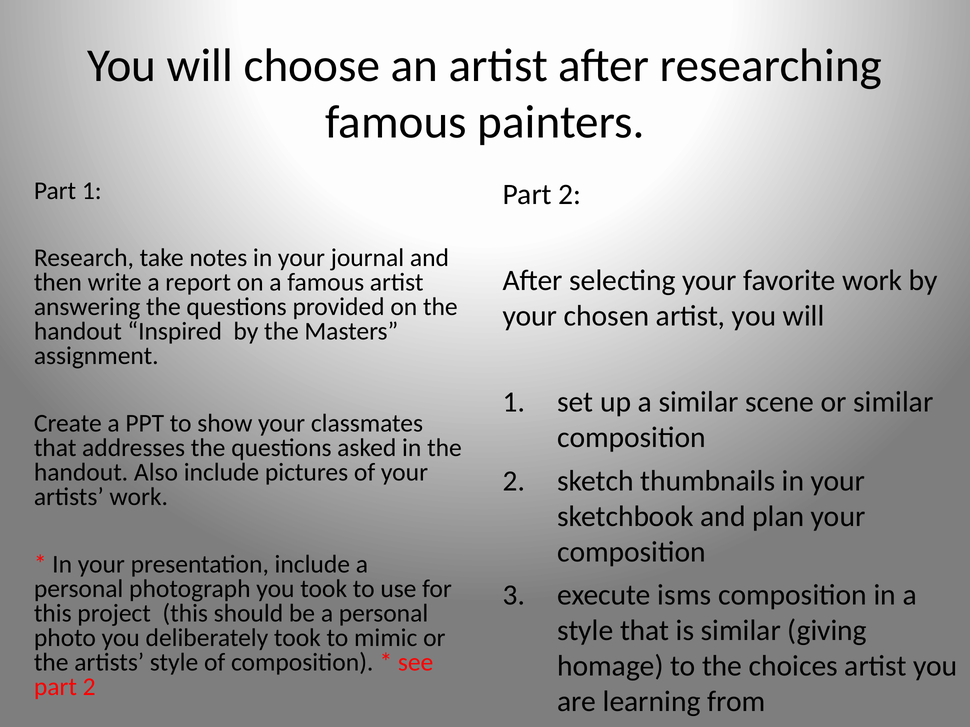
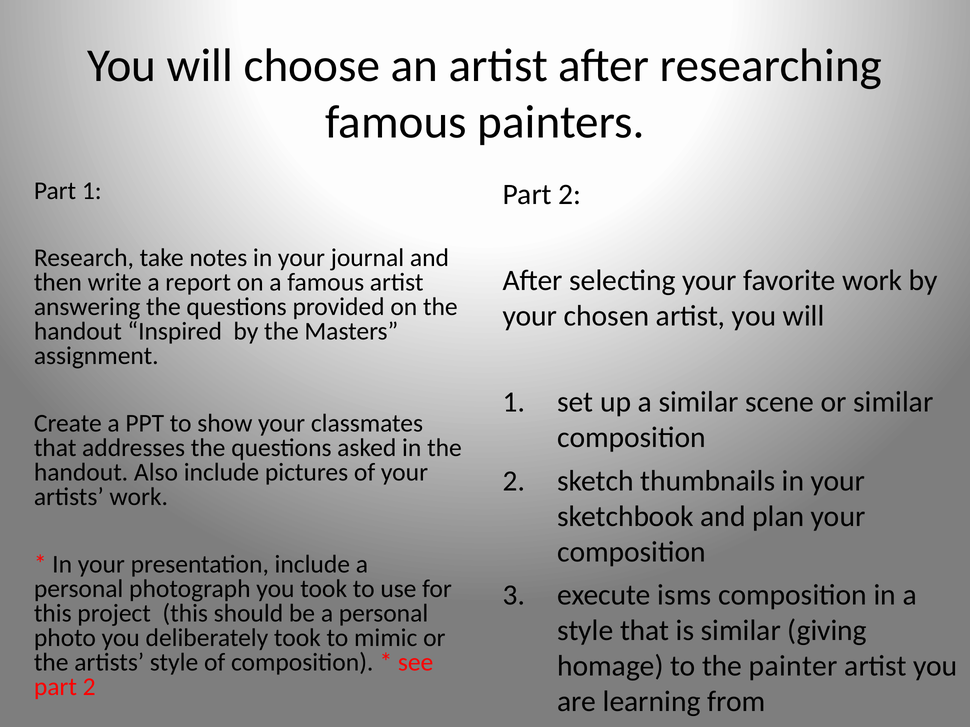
choices: choices -> painter (793, 666)
